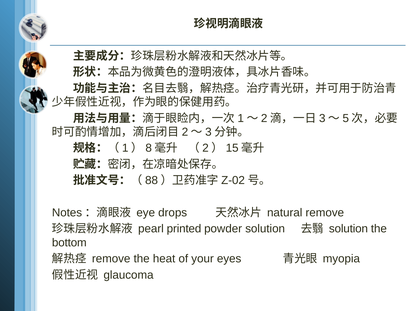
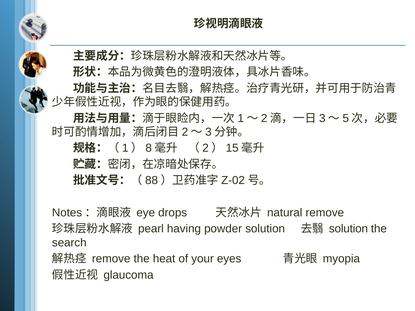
printed: printed -> having (184, 229)
bottom: bottom -> search (69, 243)
